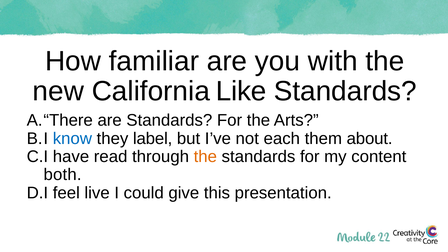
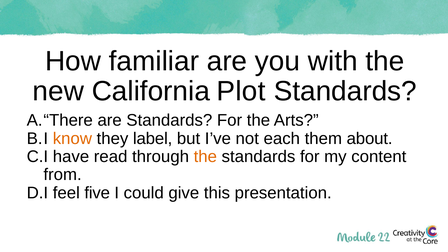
Like: Like -> Plot (241, 91)
know colour: blue -> orange (72, 138)
both: both -> from (63, 175)
live: live -> five (97, 193)
